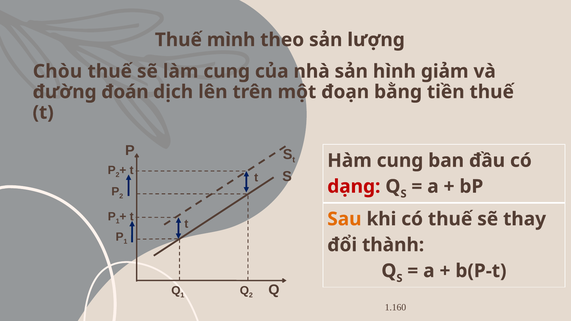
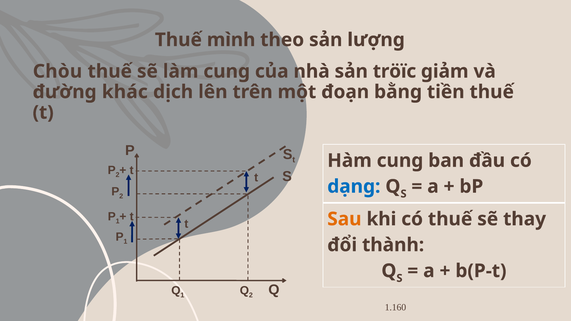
hình: hình -> tröïc (395, 71)
đoán: đoán -> khác (125, 92)
dạng colour: red -> blue (354, 187)
